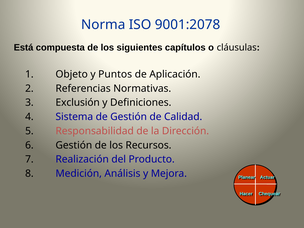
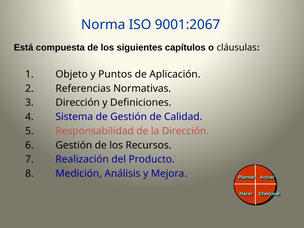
9001:2078: 9001:2078 -> 9001:2067 (188, 25)
3 Exclusión: Exclusión -> Dirección (78, 103)
